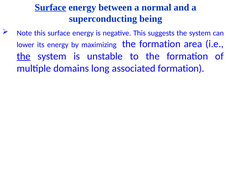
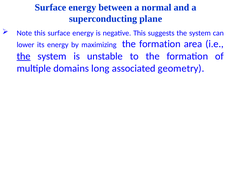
Surface underline: present -> none (50, 7)
being: being -> plane (151, 19)
associated formation: formation -> geometry (181, 69)
